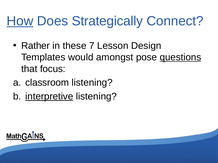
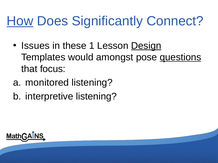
Strategically: Strategically -> Significantly (107, 21)
Rather: Rather -> Issues (35, 46)
7: 7 -> 1 (92, 46)
Design underline: none -> present (146, 46)
classroom: classroom -> monitored (47, 83)
interpretive underline: present -> none (49, 97)
